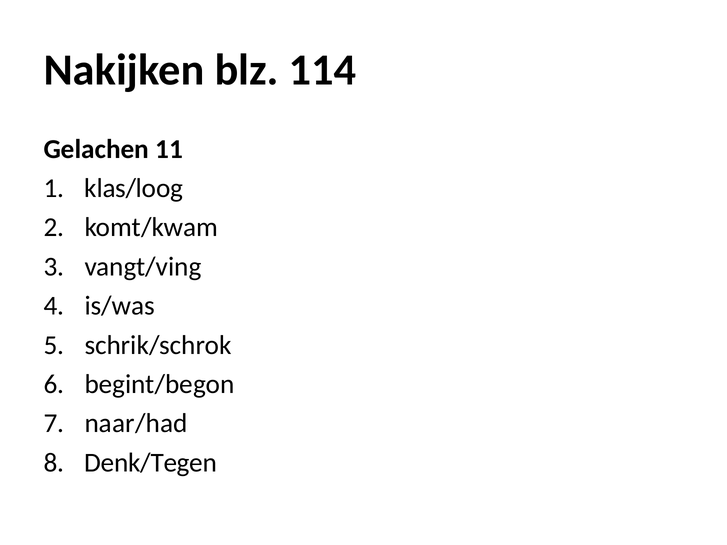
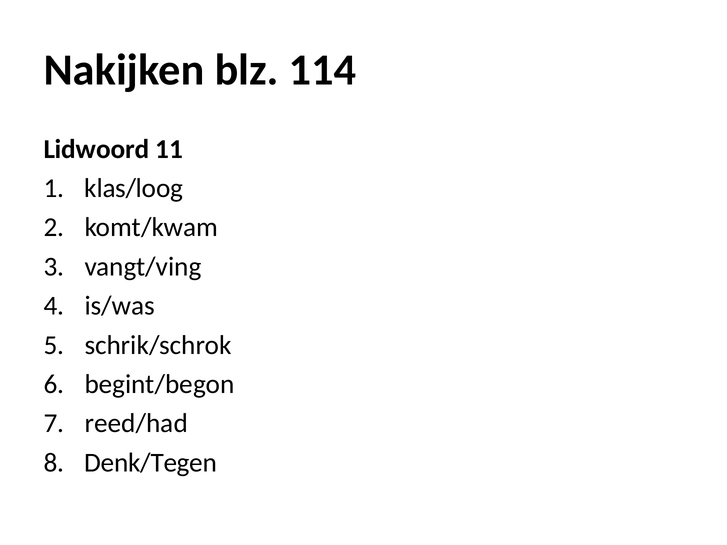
Gelachen: Gelachen -> Lidwoord (96, 149)
naar/had: naar/had -> reed/had (136, 424)
